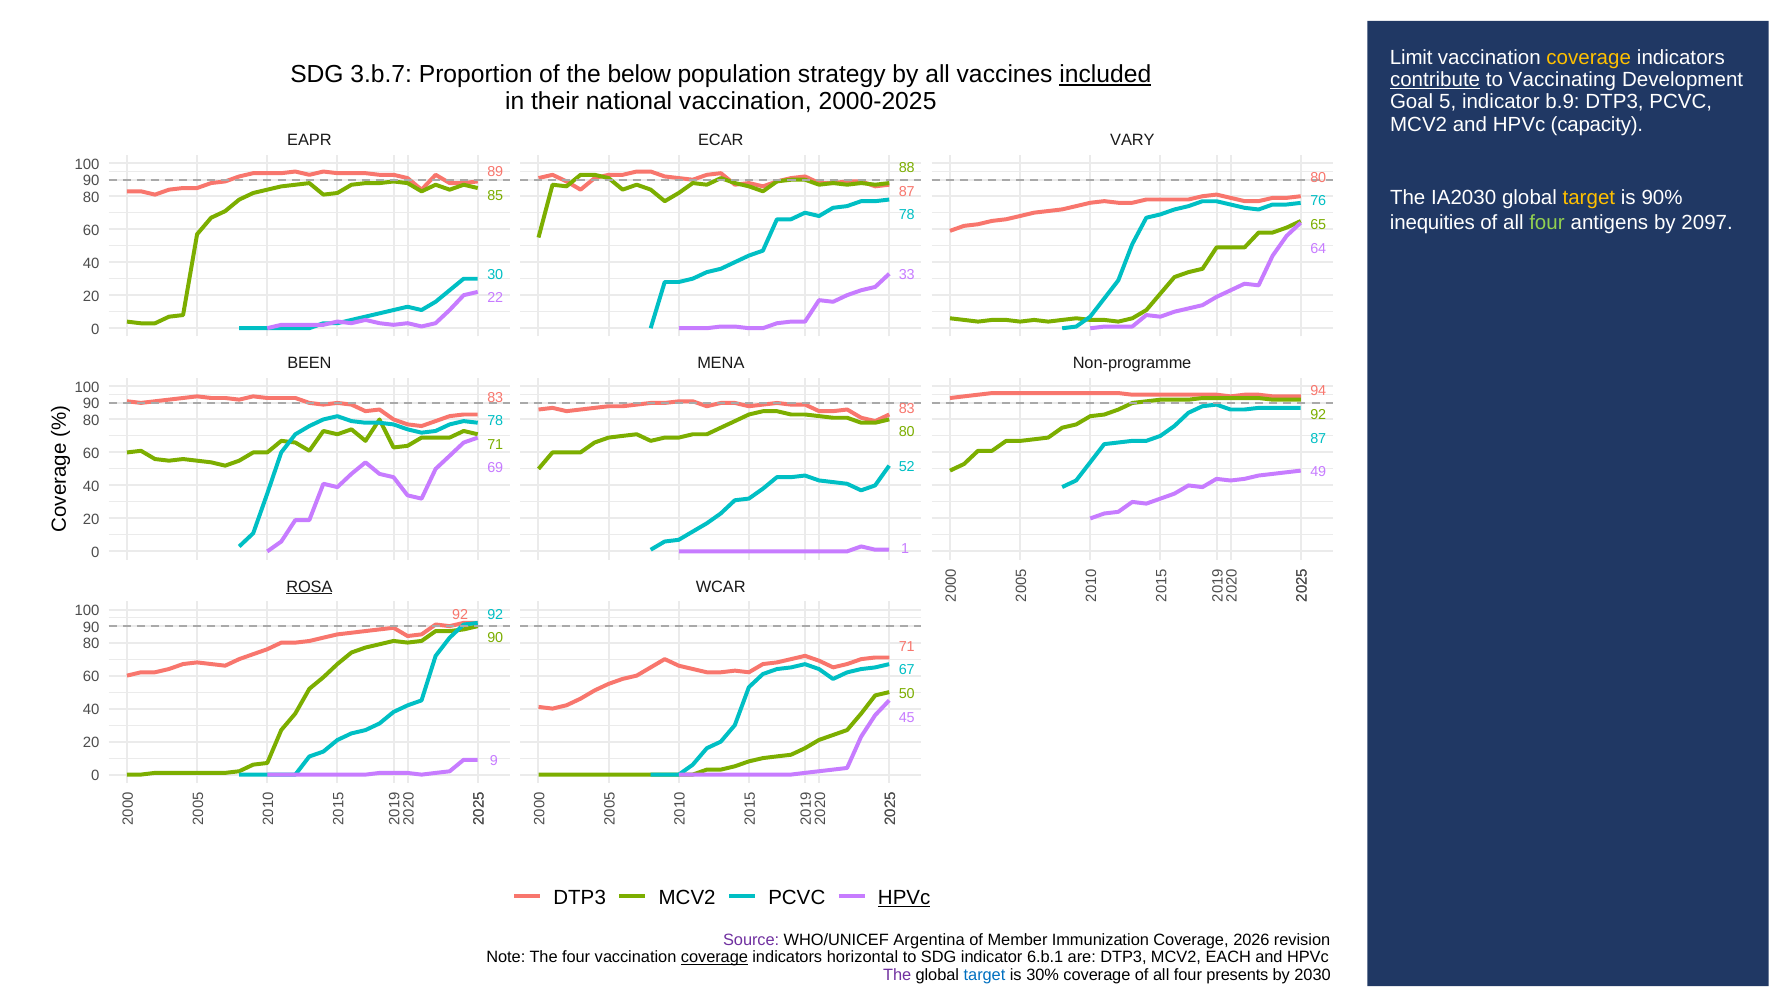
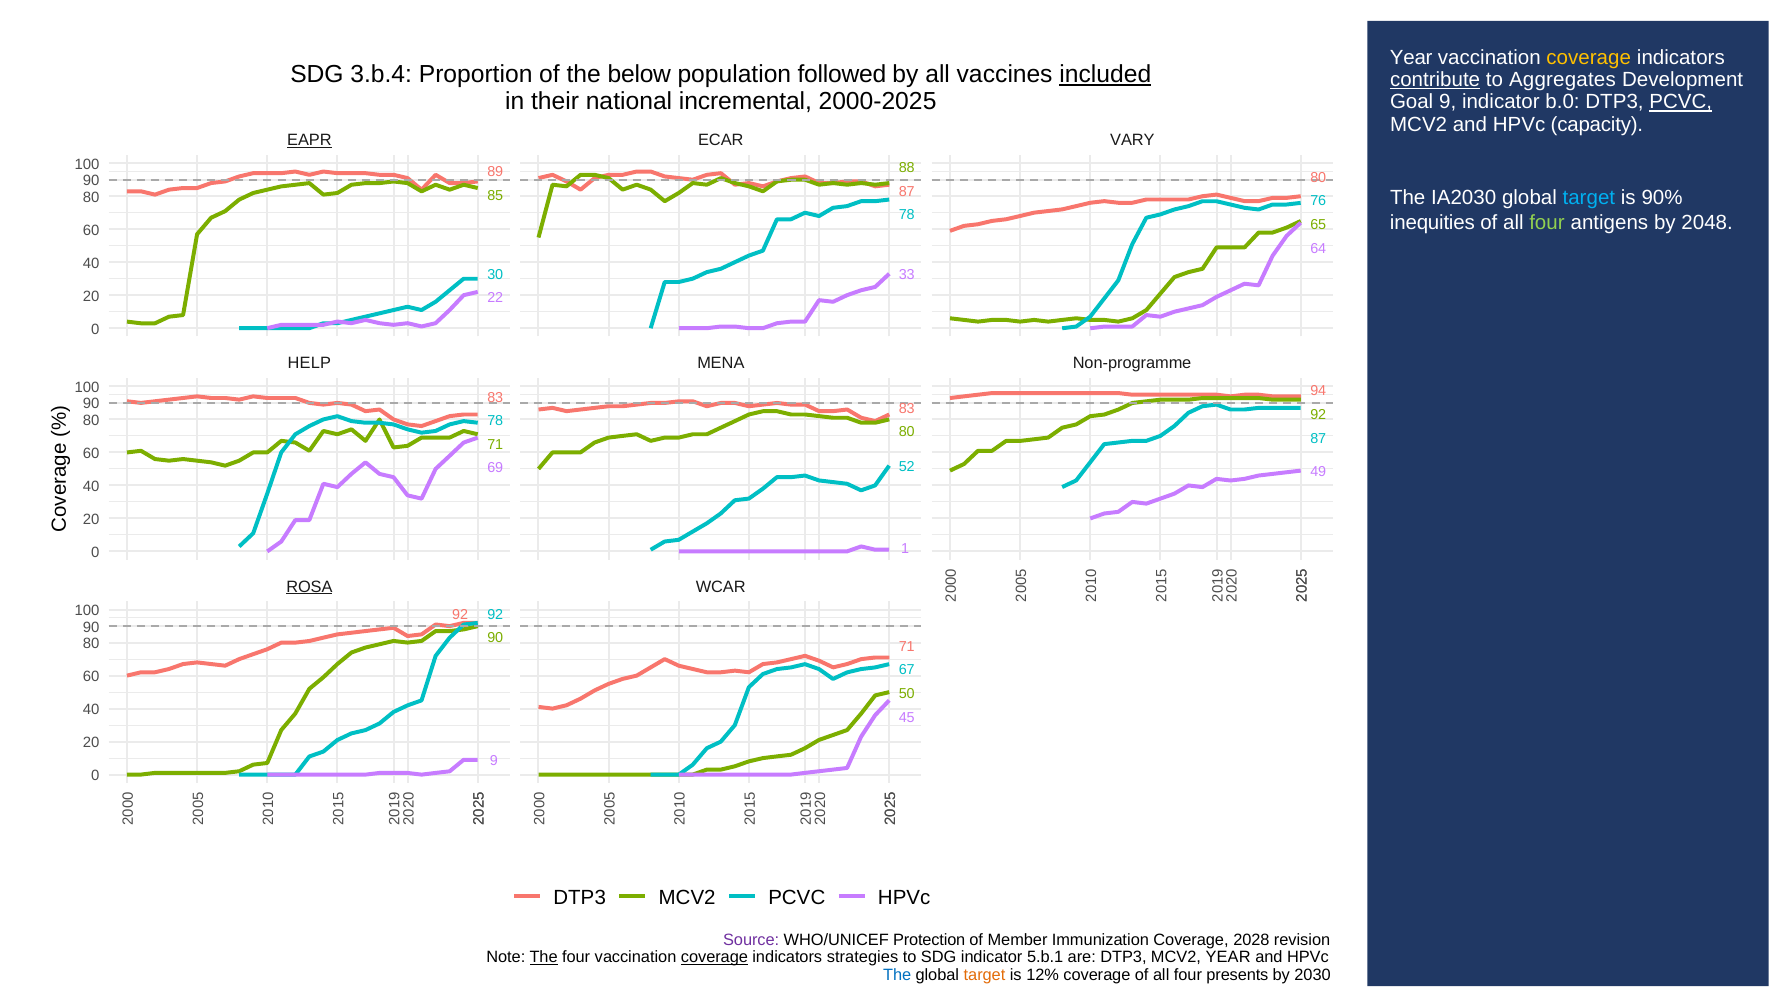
Limit: Limit -> Year (1411, 58)
3.b.7: 3.b.7 -> 3.b.4 (381, 74)
strategy: strategy -> followed (842, 74)
Vaccinating: Vaccinating -> Aggregates (1562, 80)
national vaccination: vaccination -> incremental (745, 101)
Goal 5: 5 -> 9 (1448, 102)
b.9: b.9 -> b.0 (1562, 102)
PCVC underline: none -> present (1681, 102)
EAPR underline: none -> present (309, 140)
target colour: yellow -> light blue (1589, 198)
2097: 2097 -> 2048 (1707, 223)
BEEN: BEEN -> HELP (309, 364)
HPVc underline: present -> none (904, 898)
Argentina: Argentina -> Protection (929, 940)
2026: 2026 -> 2028 (1251, 940)
The underline: none -> present (544, 958)
horizontal: horizontal -> strategies (863, 958)
6.b.1: 6.b.1 -> 5.b.1 (1045, 958)
MCV2 EACH: EACH -> YEAR (1228, 958)
The colour: purple -> blue (897, 976)
target colour: blue -> orange (985, 976)
30%: 30% -> 12% (1043, 976)
